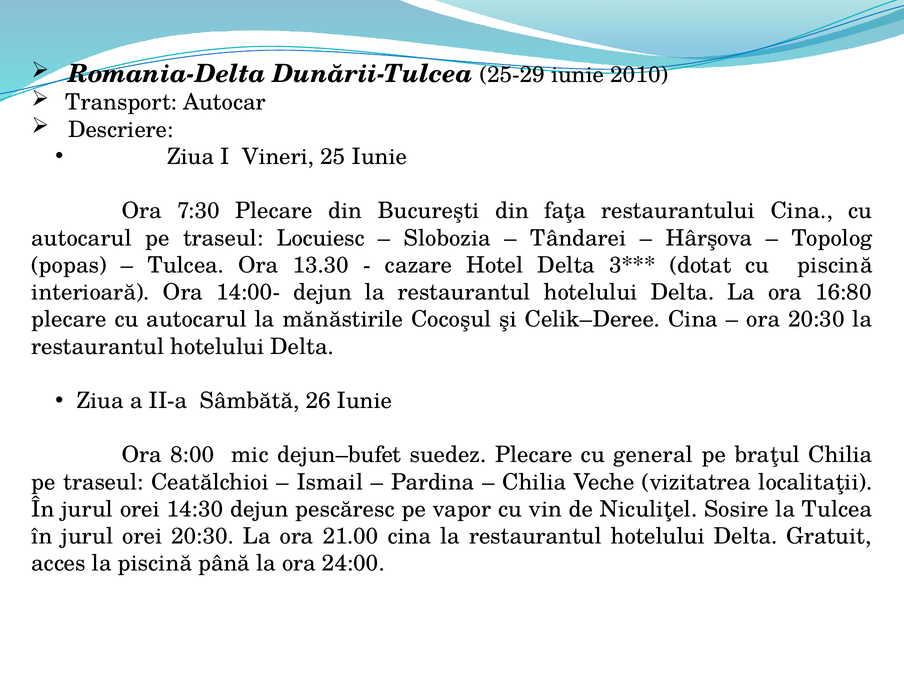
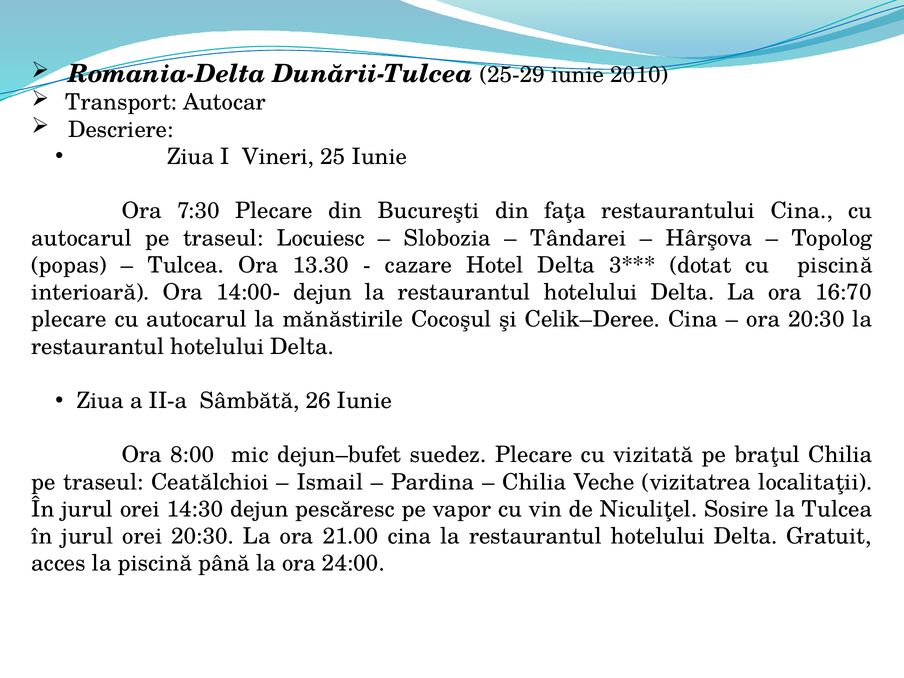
16:80: 16:80 -> 16:70 (843, 292)
general: general -> vizitată (653, 455)
